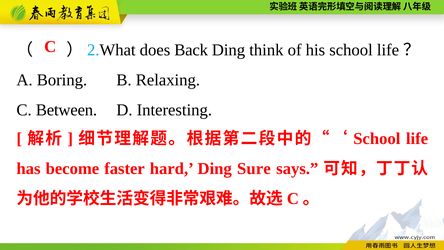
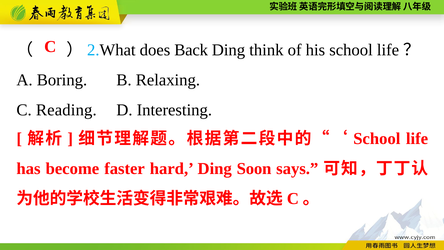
Between: Between -> Reading (66, 110)
Sure: Sure -> Soon (254, 169)
